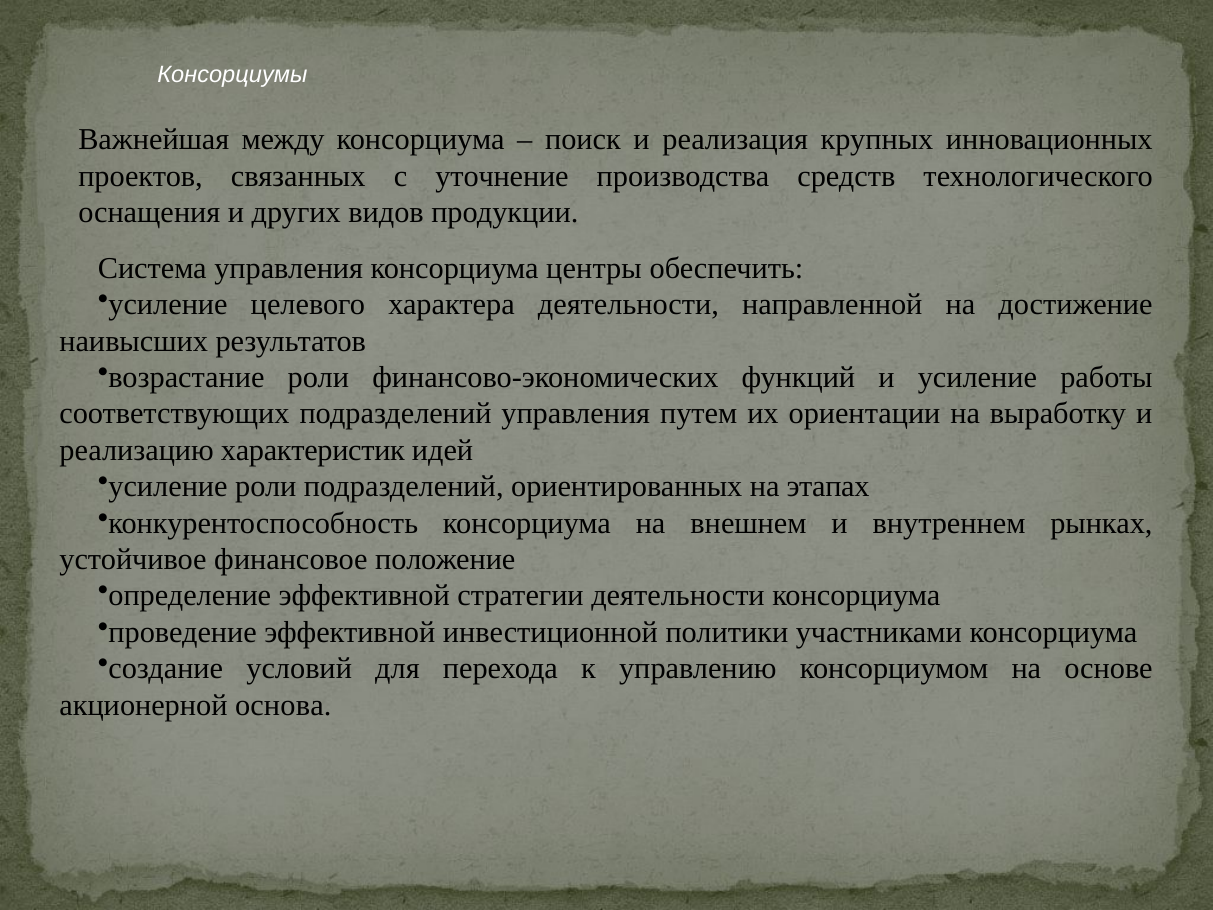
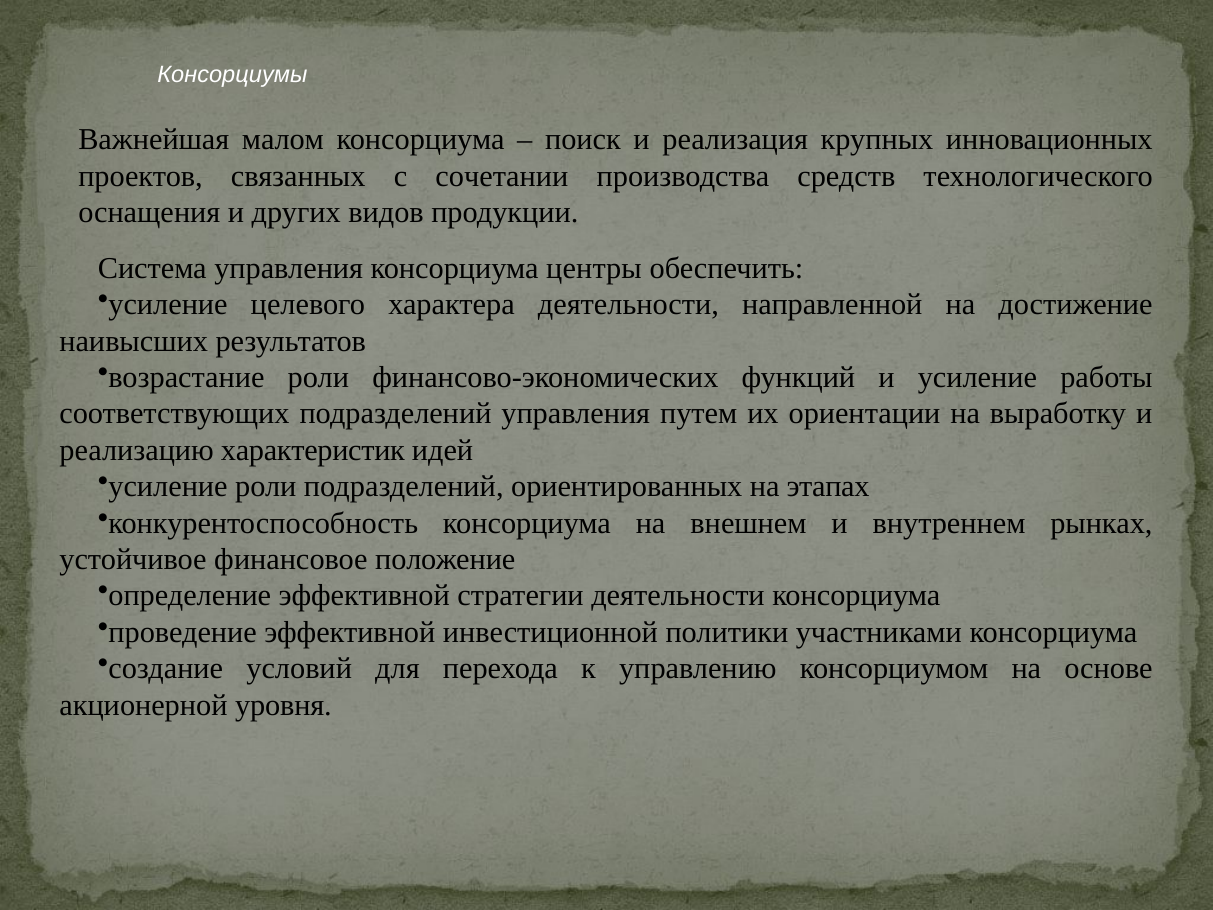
между: между -> малом (283, 140)
уточнение: уточнение -> сочетании (502, 176)
основа: основа -> уровня (283, 705)
